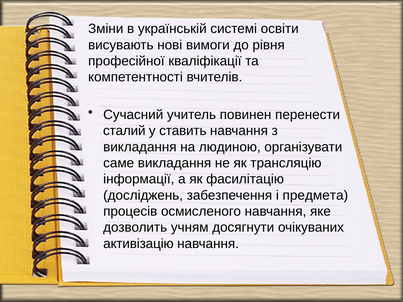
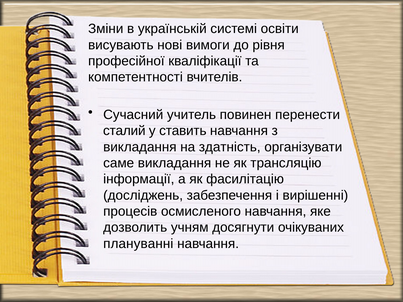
людиною: людиною -> здатність (230, 147)
предмета: предмета -> вирішенні (315, 195)
активізацію: активізацію -> плануванні (138, 244)
